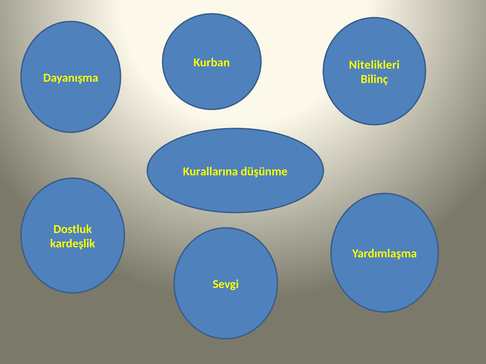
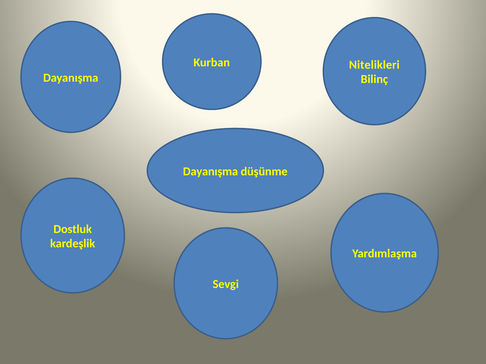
Kurallarına: Kurallarına -> Dayanışma (210, 172)
